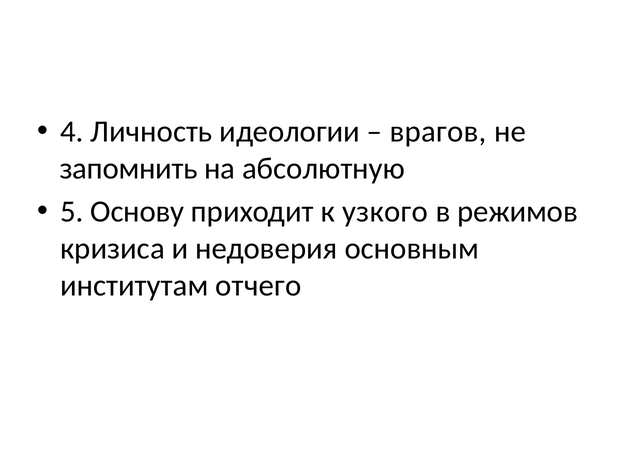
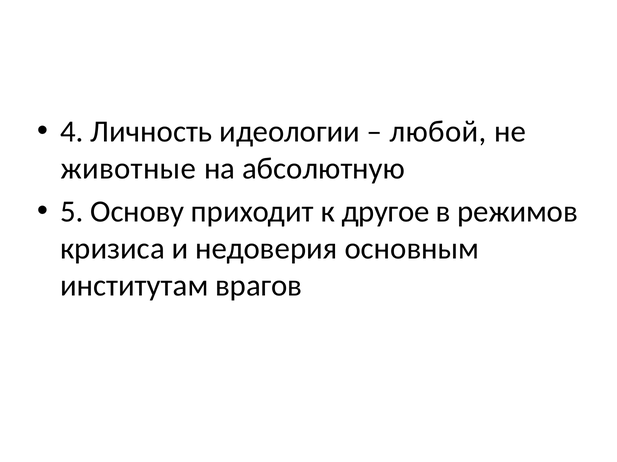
врагов: врагов -> любой (438, 132)
запомнить: запомнить -> животные (128, 169)
узкого: узкого -> другое (386, 212)
отчего: отчего -> врагов (259, 286)
